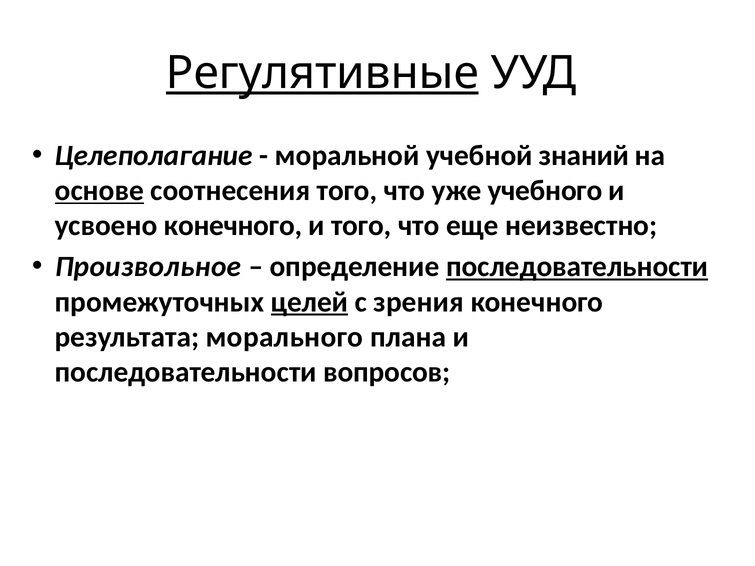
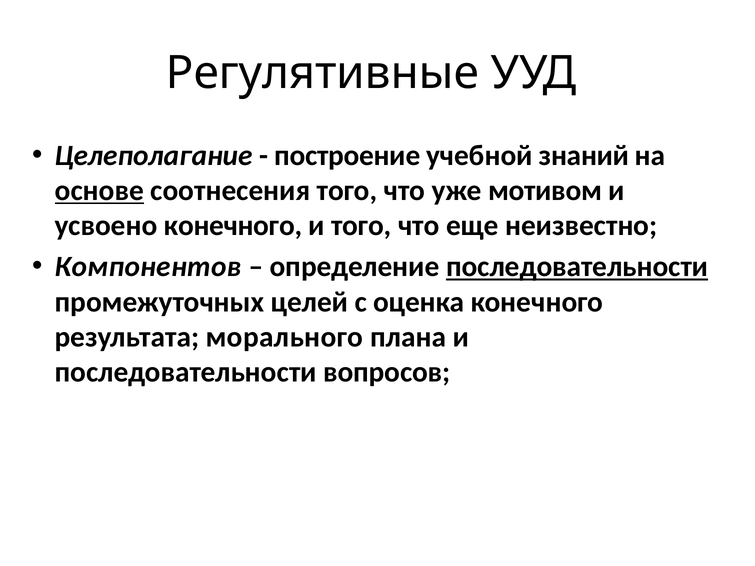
Регулятивные underline: present -> none (322, 73)
моральной: моральной -> построение (347, 156)
учебного: учебного -> мотивом (545, 191)
Произвольное: Произвольное -> Компонентов (148, 267)
целей underline: present -> none (309, 302)
зрения: зрения -> оценка (419, 302)
